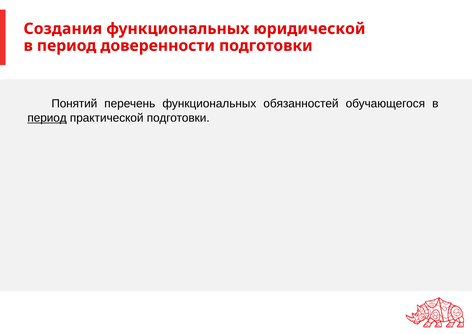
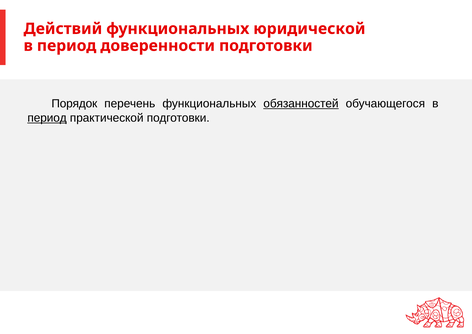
Создания: Создания -> Действий (63, 29)
Понятий: Понятий -> Порядок (74, 104)
обязанностей underline: none -> present (301, 104)
